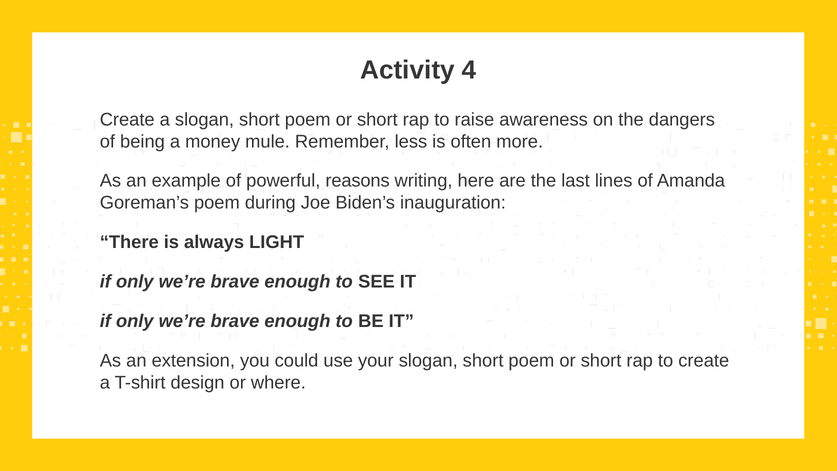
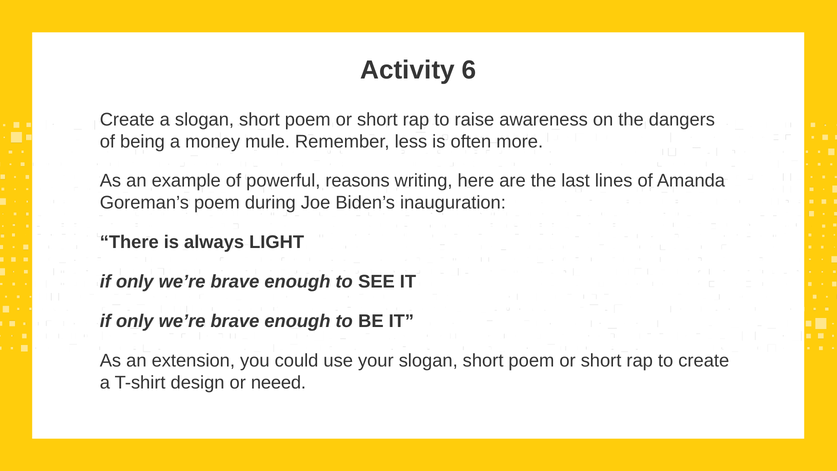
4: 4 -> 6 (469, 70)
where: where -> neeed (278, 382)
